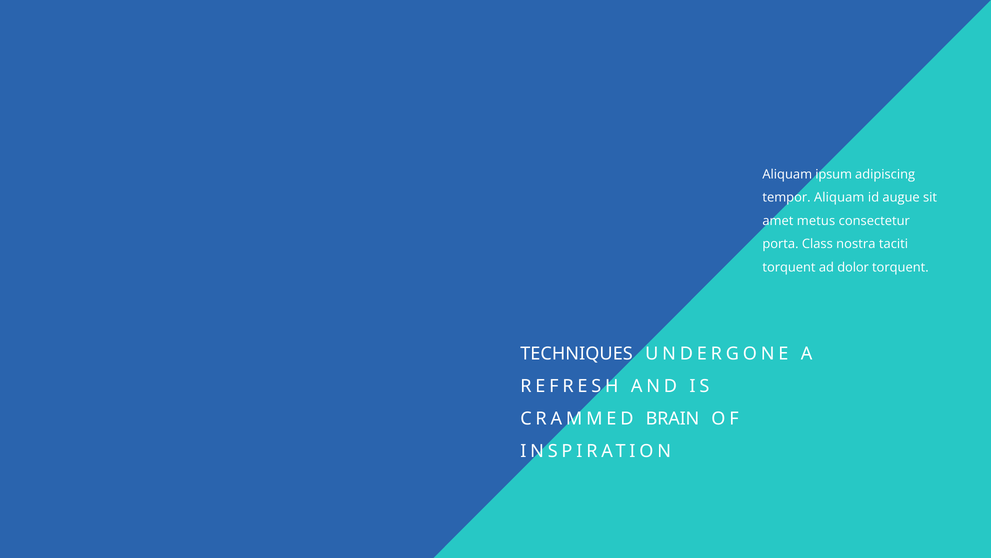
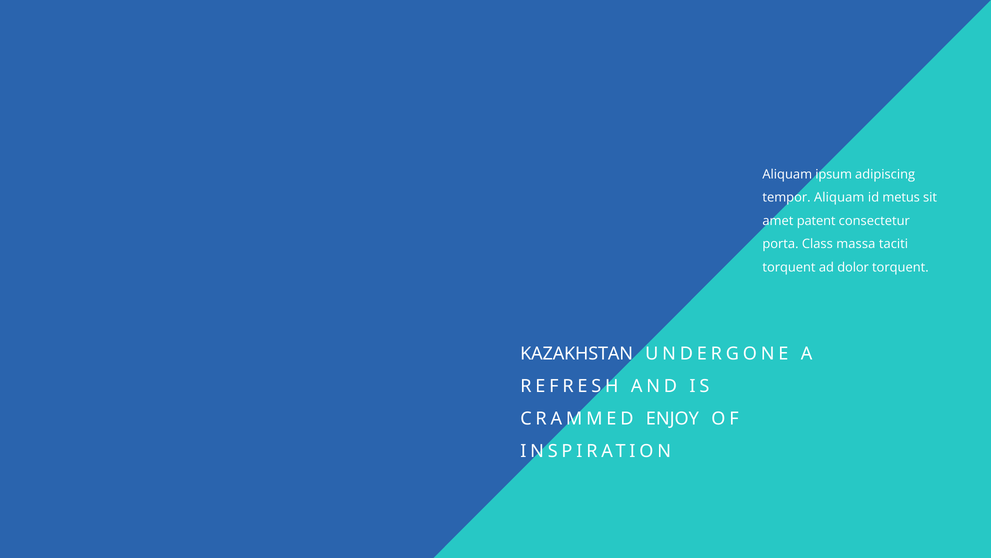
augue: augue -> metus (901, 197)
metus: metus -> patent (816, 221)
nostra: nostra -> massa (856, 244)
TECHNIQUES: TECHNIQUES -> KAZAKHSTAN (577, 353)
BRAIN: BRAIN -> ENJOY (672, 419)
